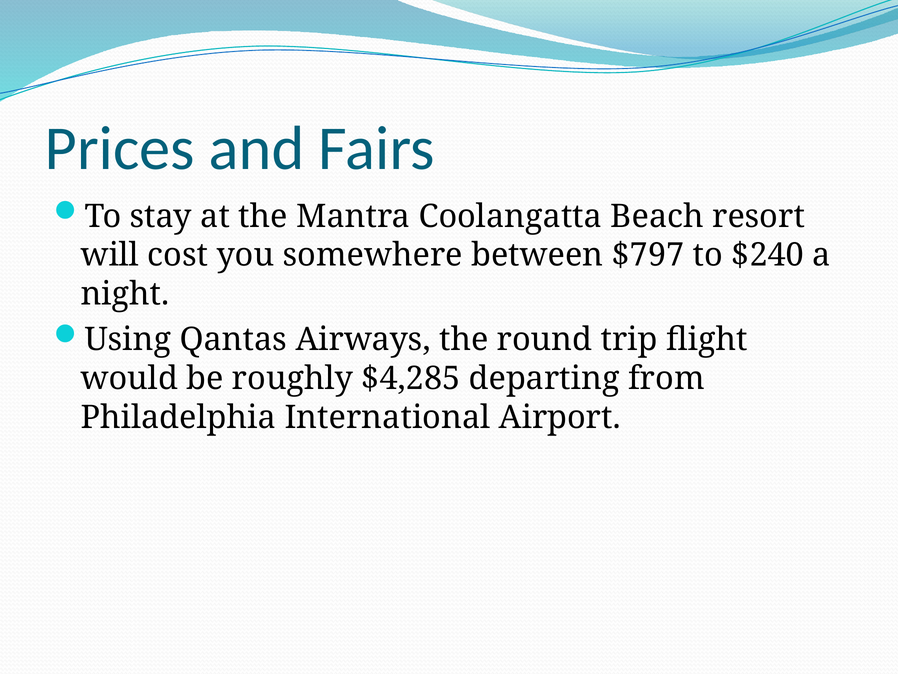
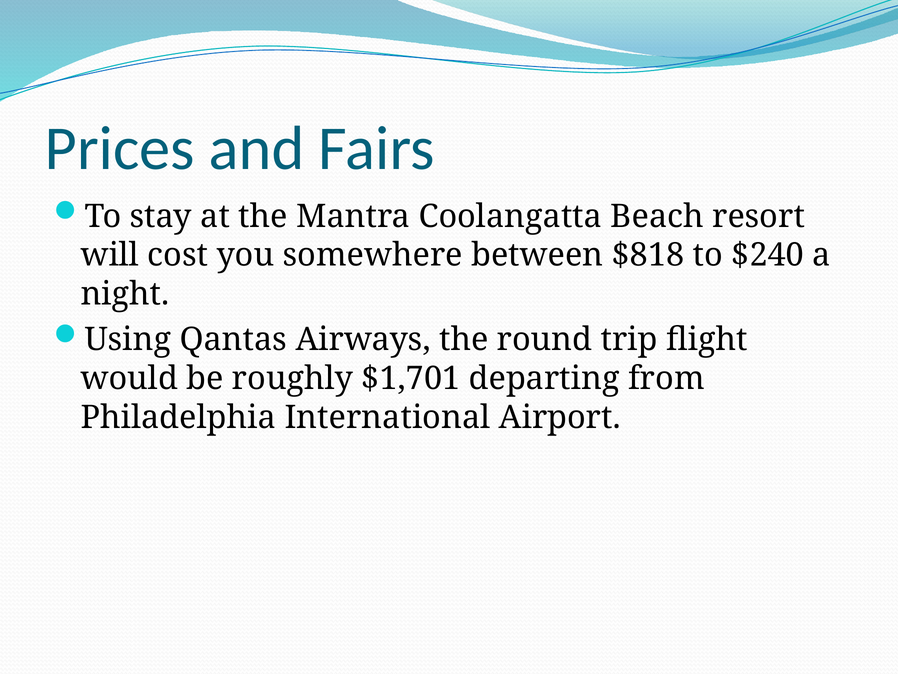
$797: $797 -> $818 (648, 255)
$4,285: $4,285 -> $1,701 (411, 378)
